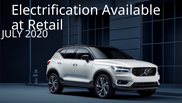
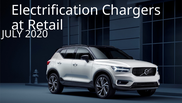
Available: Available -> Chargers (131, 10)
